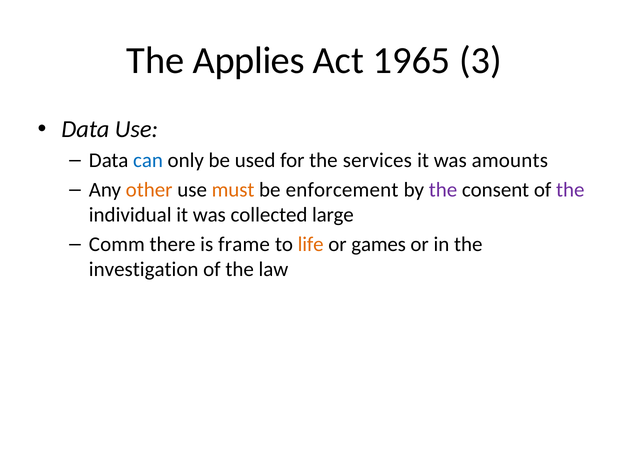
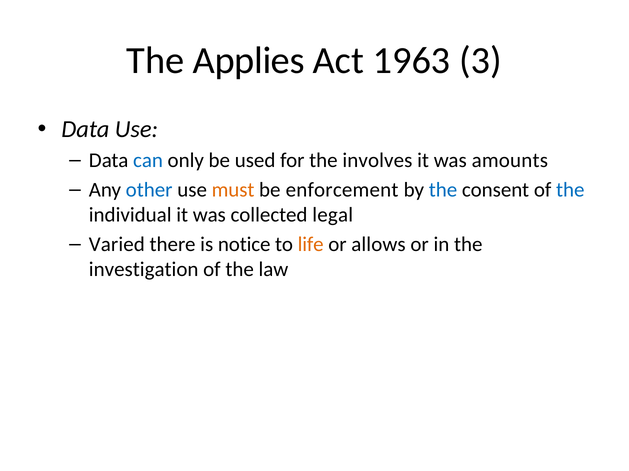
1965: 1965 -> 1963 (411, 61)
services: services -> involves (377, 161)
other colour: orange -> blue (149, 190)
the colour: purple -> blue (443, 190)
the colour: purple -> blue (570, 190)
large: large -> legal (333, 215)
Comm: Comm -> Varied (117, 245)
frame: frame -> notice (244, 245)
games: games -> allows (379, 245)
